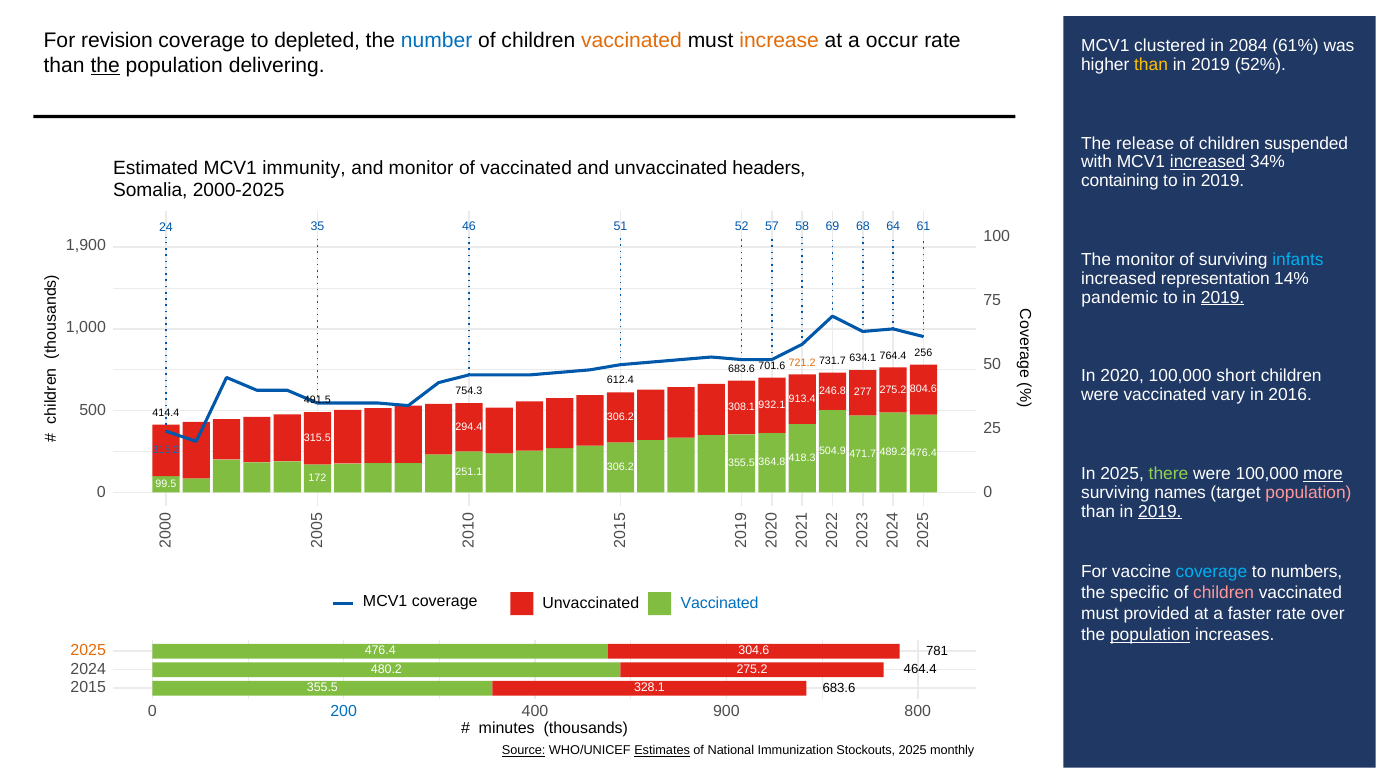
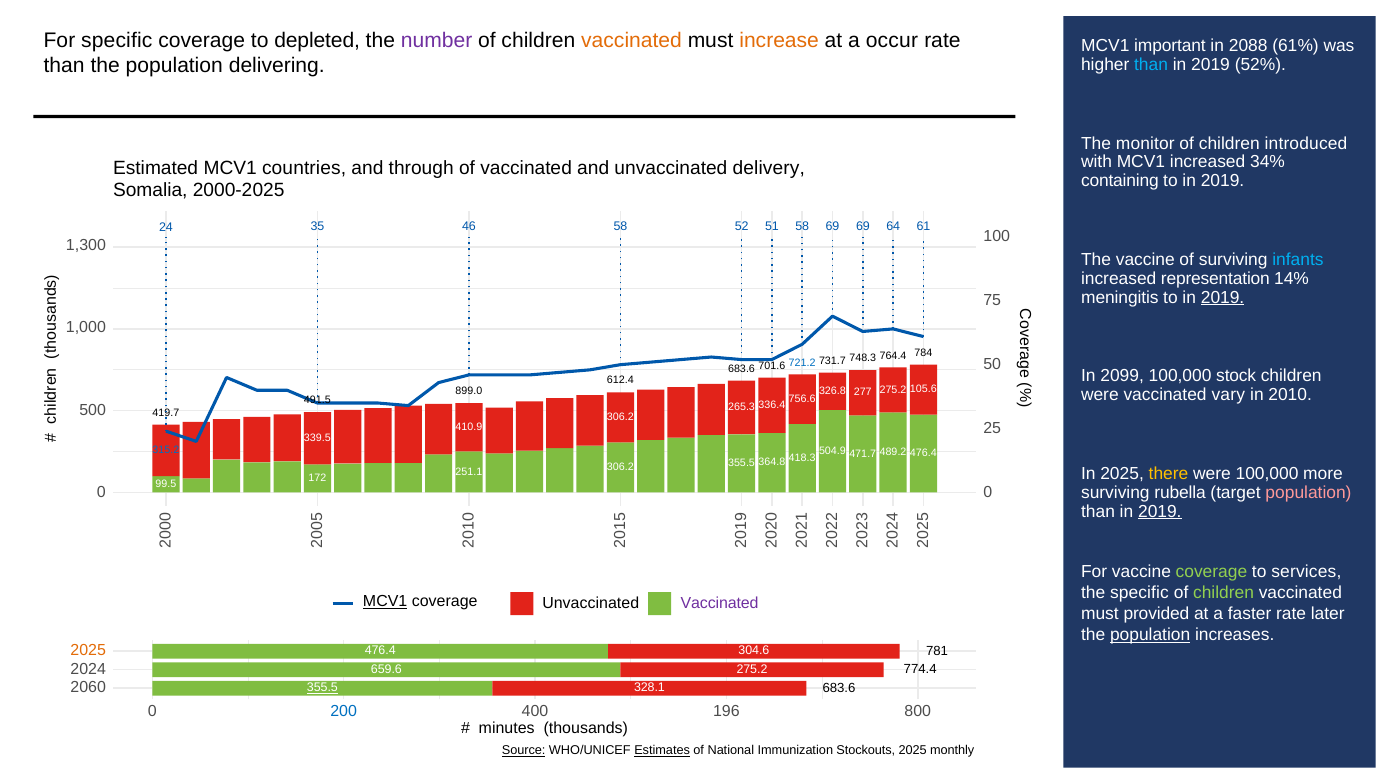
For revision: revision -> specific (117, 40)
number colour: blue -> purple (437, 40)
clustered: clustered -> important (1170, 46)
2084: 2084 -> 2088 (1248, 46)
the underline: present -> none (105, 65)
than colour: yellow -> light blue (1151, 65)
release: release -> monitor (1145, 143)
suspended: suspended -> introduced (1306, 143)
increased underline: present -> none (1208, 162)
immunity: immunity -> countries (304, 168)
and monitor: monitor -> through (421, 168)
headers: headers -> delivery (769, 168)
46 51: 51 -> 58 (621, 227)
57: 57 -> 51 (772, 227)
69 68: 68 -> 69 (863, 227)
1,900: 1,900 -> 1,300 (86, 245)
The monitor: monitor -> vaccine (1145, 260)
pandemic: pandemic -> meningitis (1120, 297)
721.2 colour: orange -> blue (802, 362)
634.1: 634.1 -> 748.3 (863, 358)
256: 256 -> 784 (923, 353)
2020: 2020 -> 2099 (1122, 376)
short: short -> stock (1236, 376)
804.6: 804.6 -> 105.6 (923, 389)
246.8: 246.8 -> 326.8 (832, 391)
754.3: 754.3 -> 899.0 (469, 391)
2016: 2016 -> 2010 (1290, 395)
913.4: 913.4 -> 756.6 (802, 399)
932.1: 932.1 -> 336.4 (772, 405)
308.1: 308.1 -> 265.3 (742, 407)
414.4: 414.4 -> 419.7 (166, 413)
294.4: 294.4 -> 410.9 (469, 427)
315.5: 315.5 -> 339.5 (317, 438)
there colour: light green -> yellow (1169, 473)
more underline: present -> none (1323, 473)
names: names -> rubella (1180, 492)
coverage colour: light blue -> light green (1211, 572)
numbers: numbers -> services (1306, 572)
children colour: pink -> light green (1224, 592)
MCV1 underline: none -> present (385, 601)
Vaccinated colour: blue -> purple (720, 603)
over: over -> later (1328, 613)
464.4: 464.4 -> 774.4 (920, 669)
480.2: 480.2 -> 659.6 (386, 669)
2015: 2015 -> 2060 (88, 687)
355.5 underline: none -> present (322, 687)
900: 900 -> 196 (726, 711)
